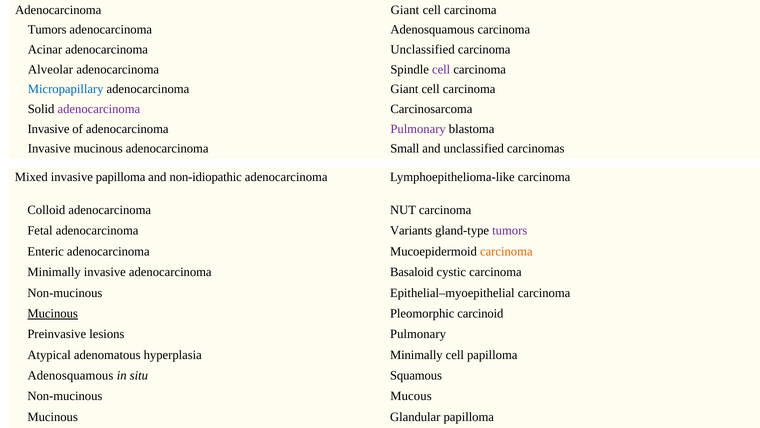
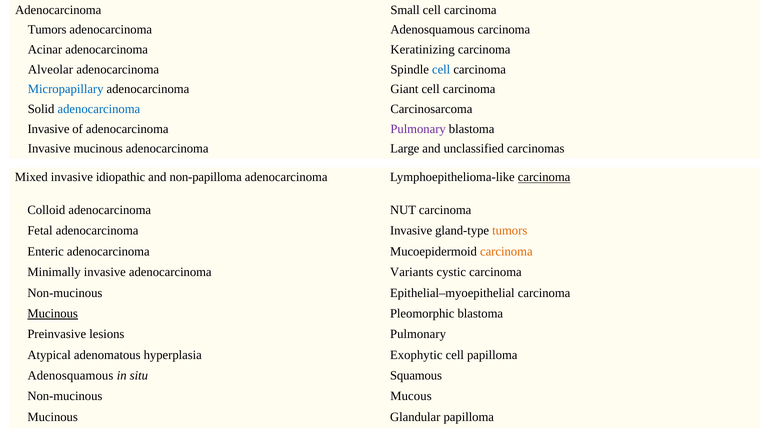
Giant: Giant -> Small (405, 10)
adenocarcinoma Unclassified: Unclassified -> Keratinizing (423, 50)
cell colour: purple -> blue (441, 69)
adenocarcinoma colour: purple -> blue (99, 109)
Small: Small -> Large (405, 149)
invasive papilloma: papilloma -> idiopathic (121, 177)
non-idiopathic: non-idiopathic -> non-papilloma (206, 177)
carcinoma underline: none -> present (544, 177)
adenocarcinoma Variants: Variants -> Invasive (411, 230)
tumors colour: purple -> orange (510, 230)
Basaloid: Basaloid -> Variants (412, 272)
Pleomorphic carcinoid: carcinoid -> blastoma (480, 313)
hyperplasia Minimally: Minimally -> Exophytic (416, 354)
